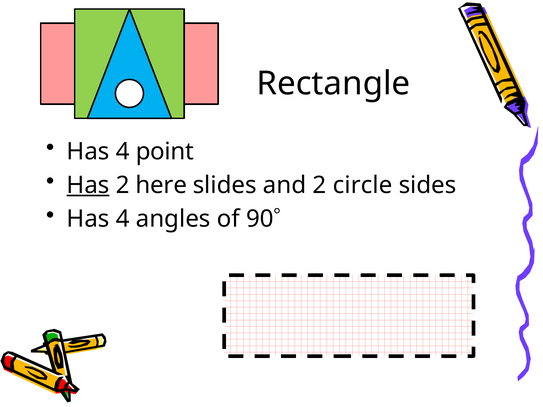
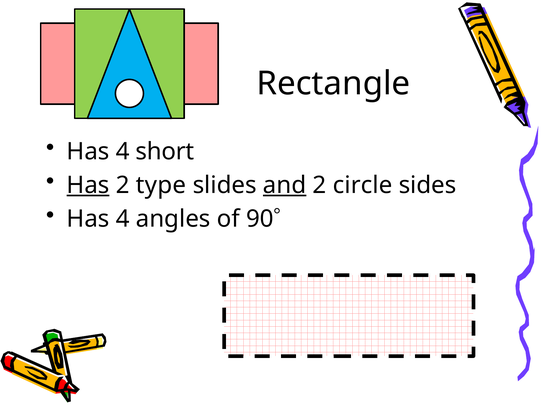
point: point -> short (165, 151)
here: here -> type (161, 185)
and underline: none -> present (285, 185)
